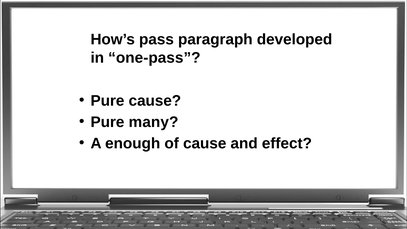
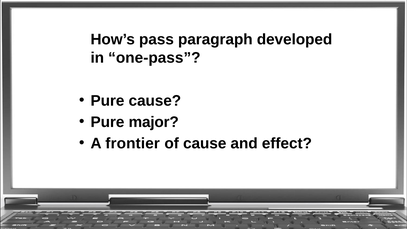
many: many -> major (154, 122)
enough: enough -> frontier (133, 143)
